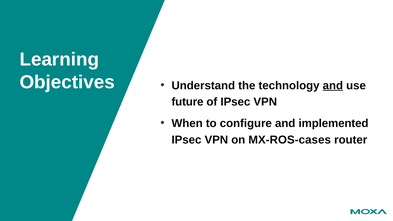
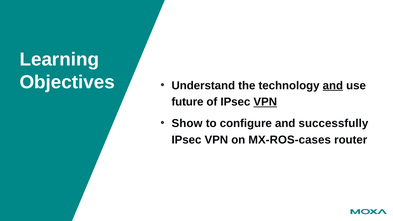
VPN underline: none -> present (265, 102)
When: When -> Show (187, 123)
implemented: implemented -> successfully (333, 123)
